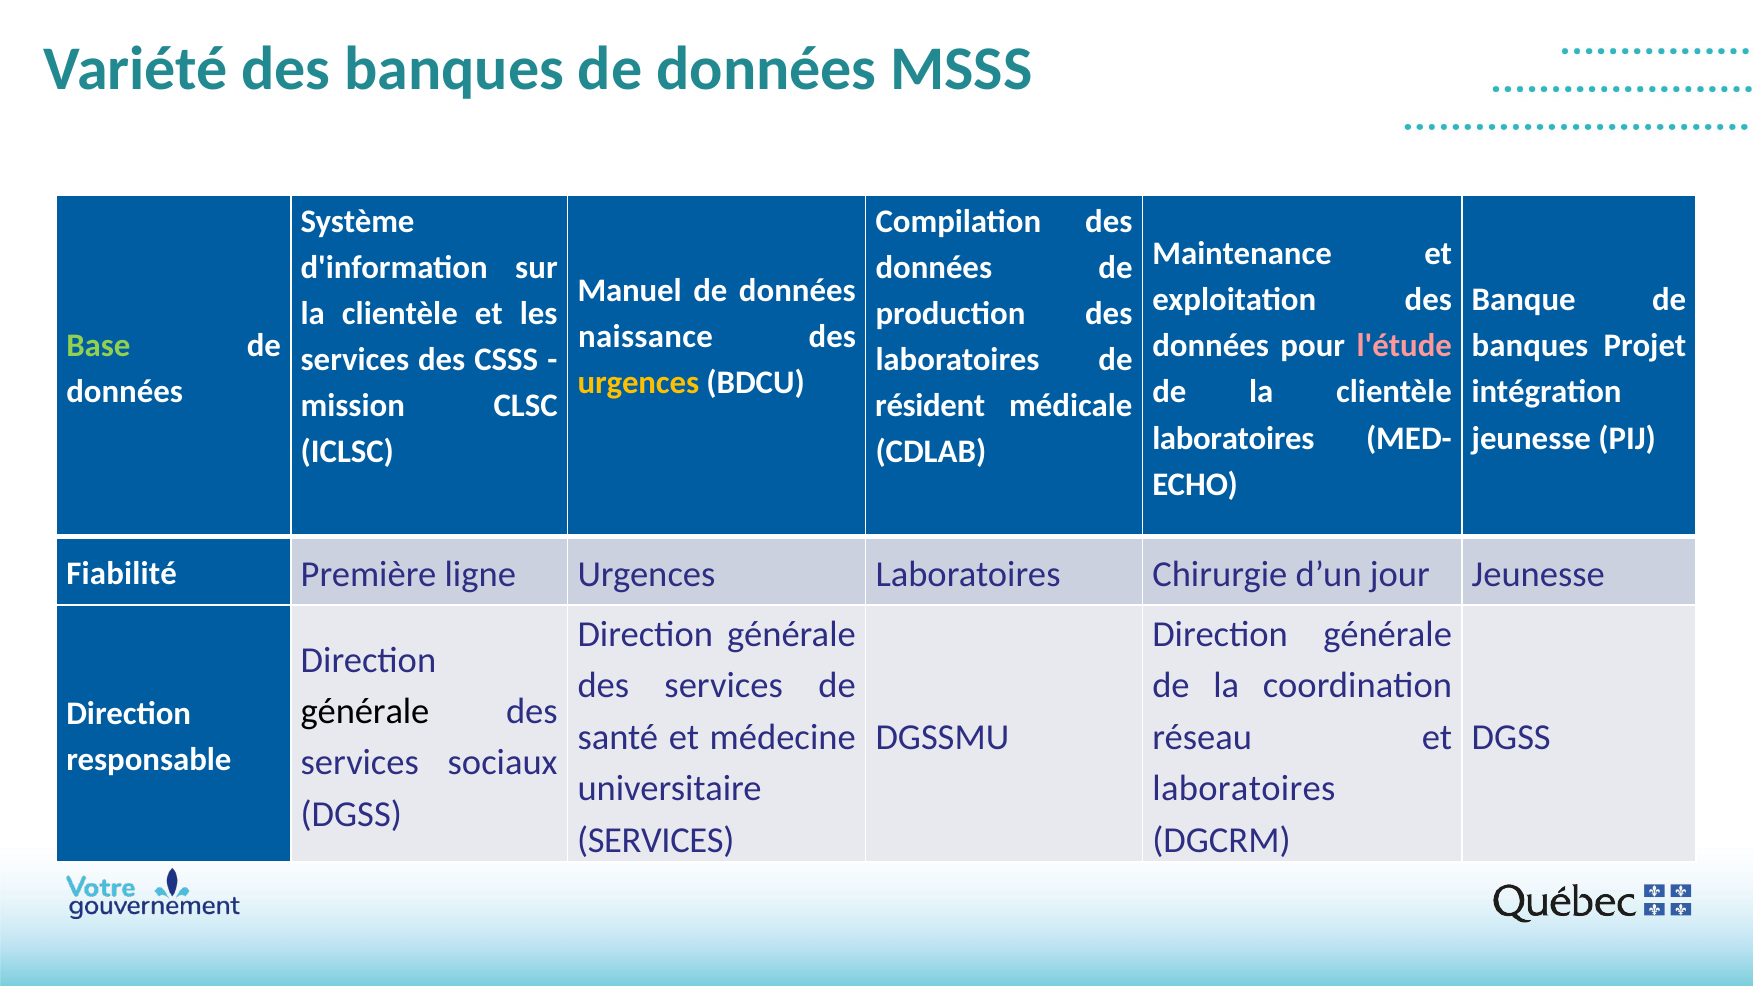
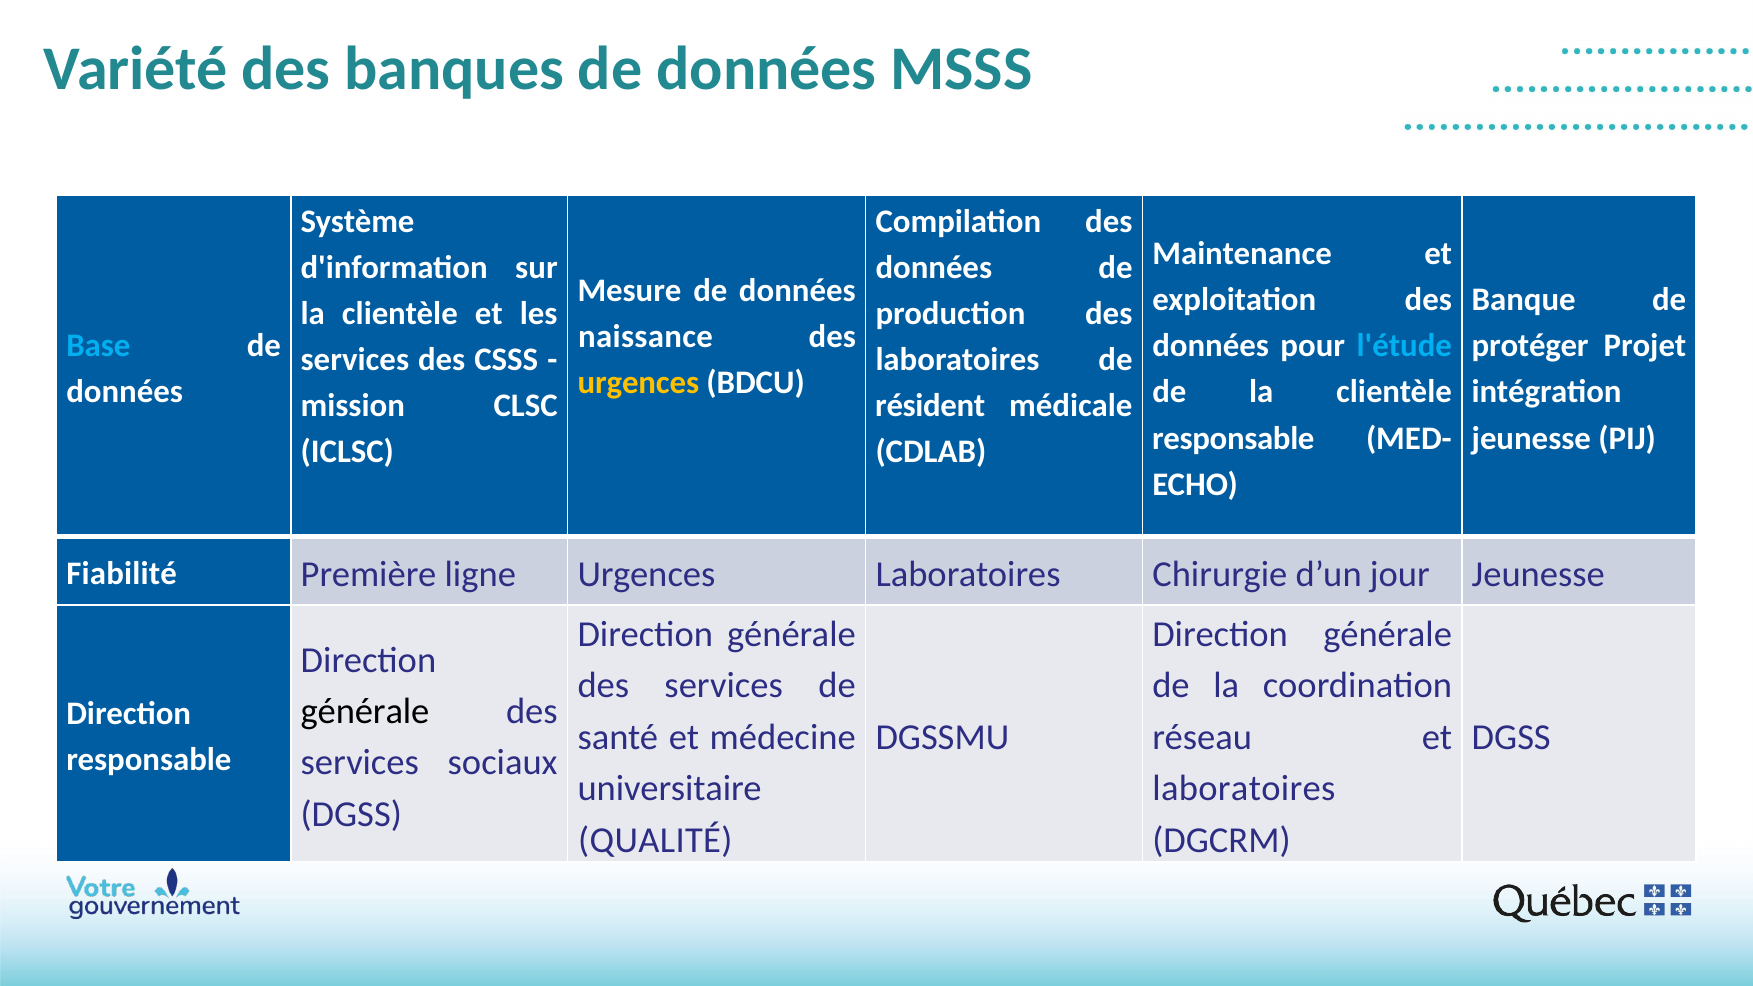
Manuel: Manuel -> Mesure (629, 291)
Base colour: light green -> light blue (98, 346)
l'étude colour: pink -> light blue (1404, 346)
banques: banques -> protéger (1530, 346)
laboratoires: laboratoires -> responsable (1233, 438)
SERVICES: SERVICES -> QUALITÉ (655, 840)
